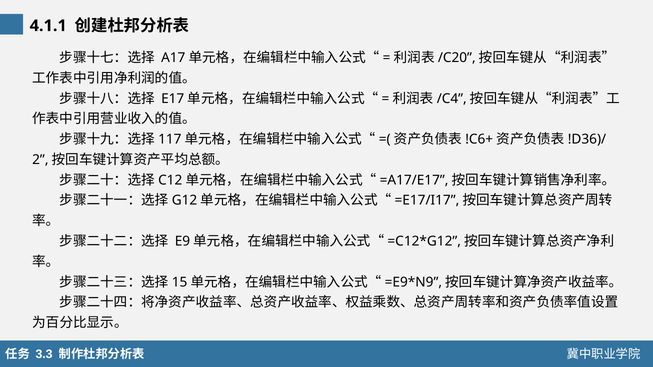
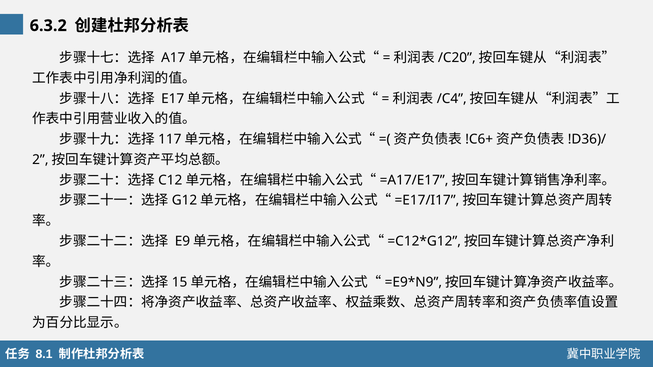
4.1.1: 4.1.1 -> 6.3.2 (48, 26)
3.3: 3.3 -> 8.1 (44, 355)
